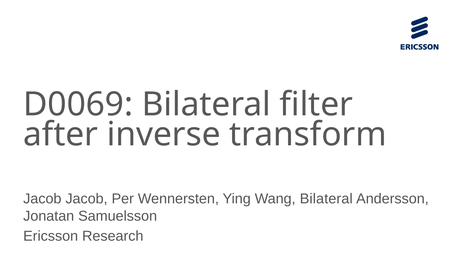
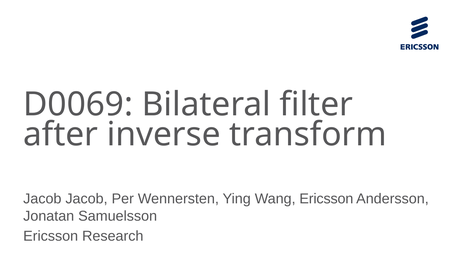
Wang Bilateral: Bilateral -> Ericsson (326, 199)
